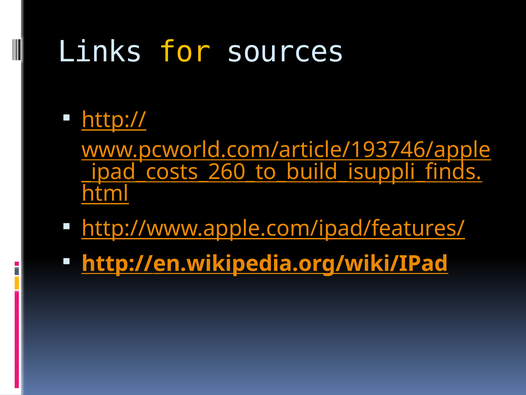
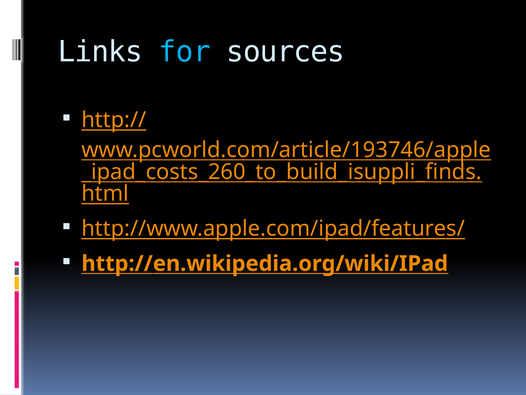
for colour: yellow -> light blue (185, 52)
